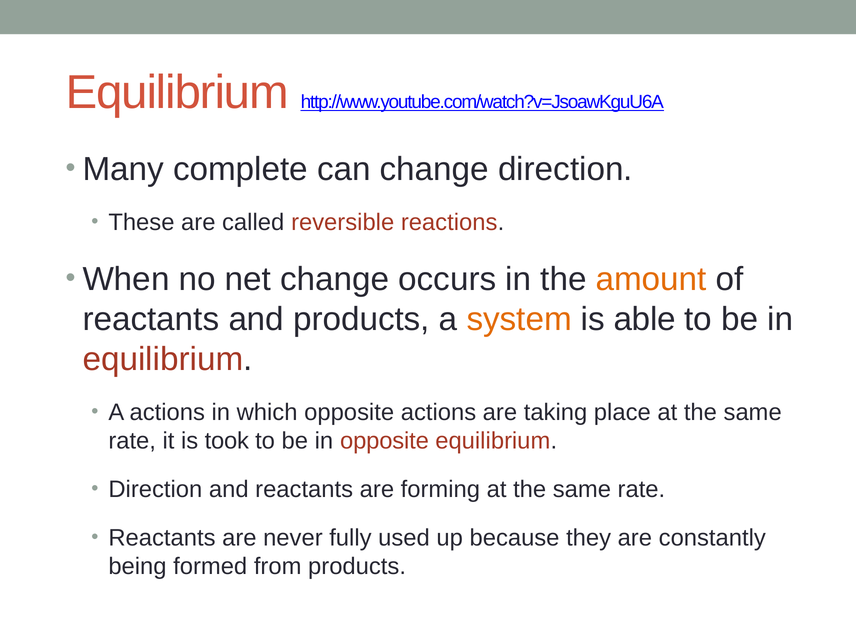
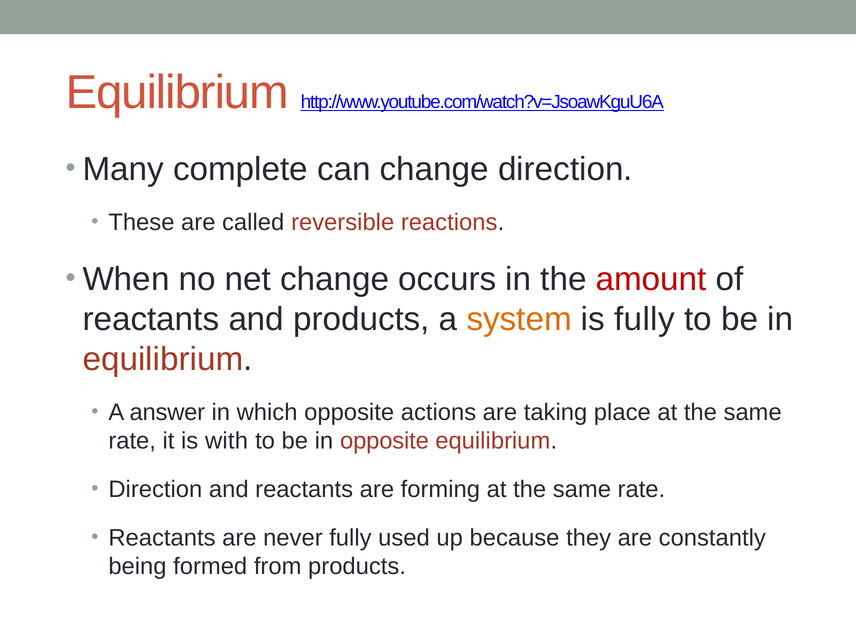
amount colour: orange -> red (651, 279)
is able: able -> fully (644, 319)
A actions: actions -> answer (167, 413)
took: took -> with (227, 441)
